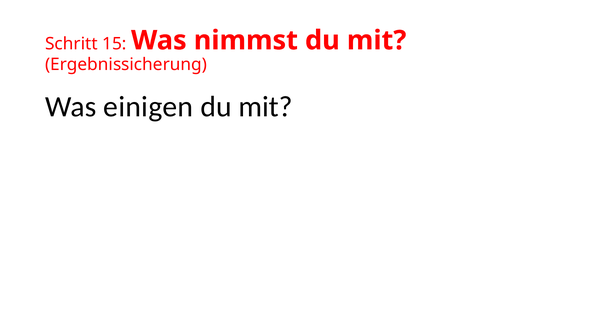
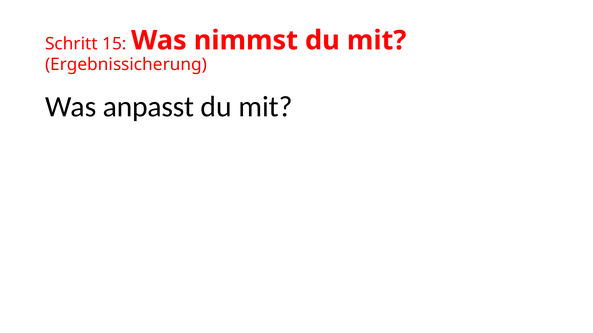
einigen: einigen -> anpasst (149, 107)
